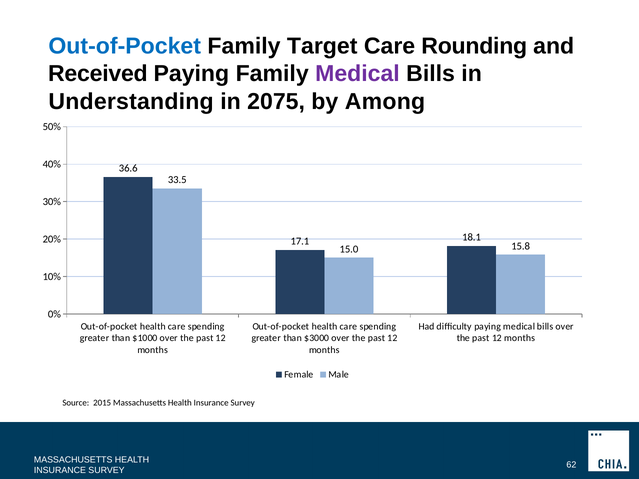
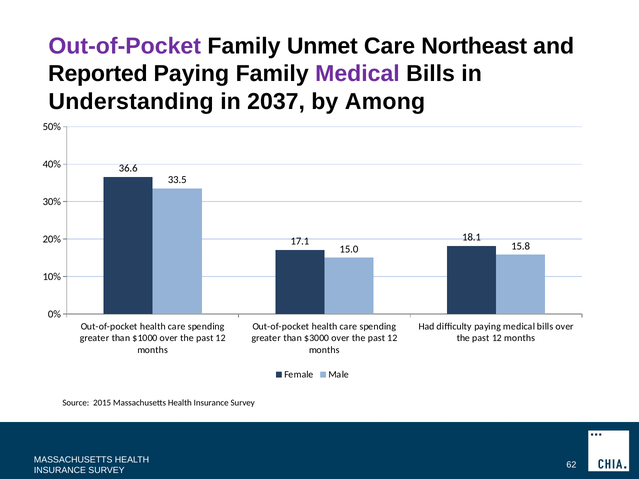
Out-of-Pocket colour: blue -> purple (125, 46)
Target: Target -> Unmet (322, 46)
Rounding: Rounding -> Northeast (474, 46)
Received: Received -> Reported (98, 74)
2075: 2075 -> 2037 (276, 102)
